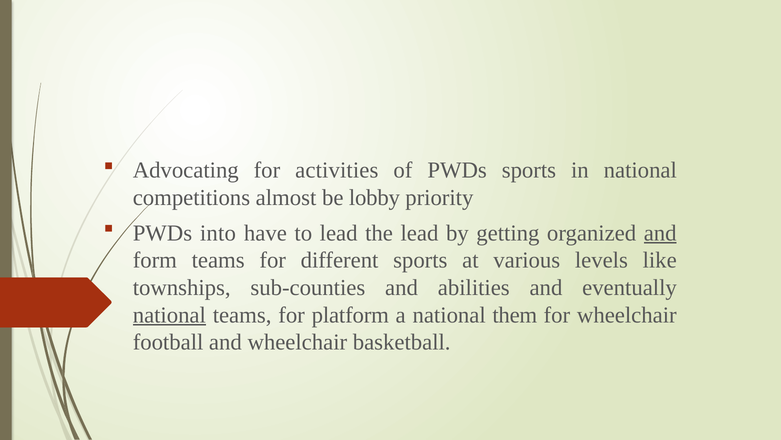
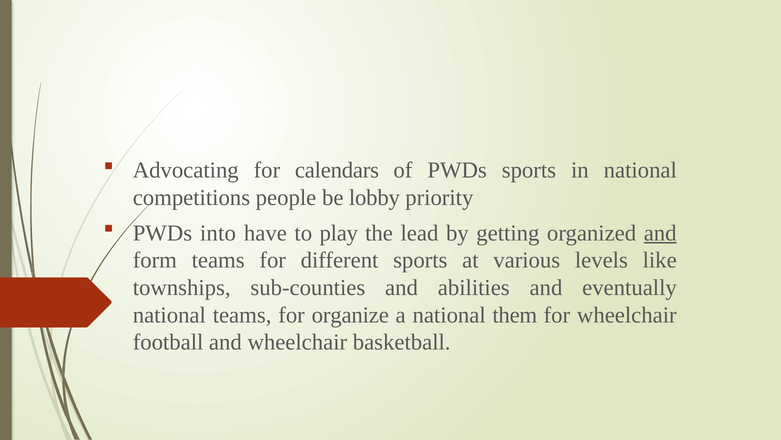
activities: activities -> calendars (337, 170)
almost: almost -> people (286, 197)
to lead: lead -> play (339, 233)
national underline: present -> none (169, 315)
platform: platform -> organize (350, 315)
